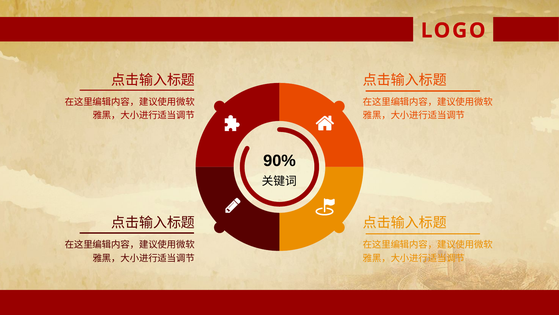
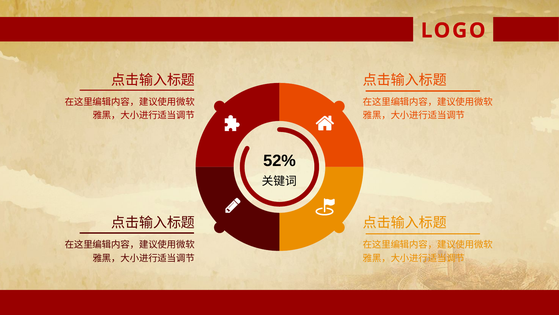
90%: 90% -> 52% (280, 161)
